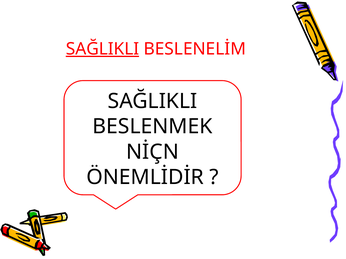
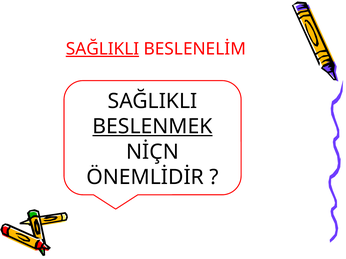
BESLENMEK underline: none -> present (153, 127)
